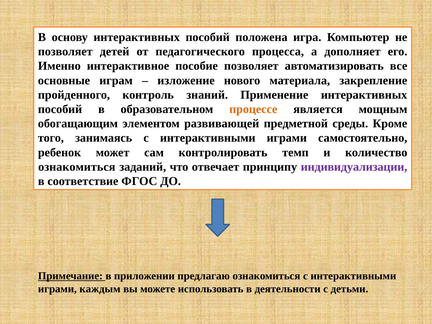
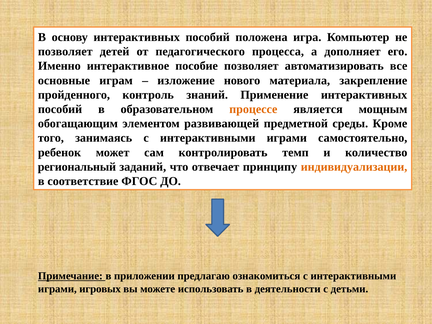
ознакомиться: ознакомиться -> региональный (77, 167)
индивидуализации colour: purple -> orange (354, 167)
каждым: каждым -> игровых (100, 289)
